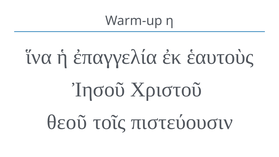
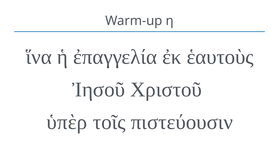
θεοῦ: θεοῦ -> ὑπὲρ (67, 122)
